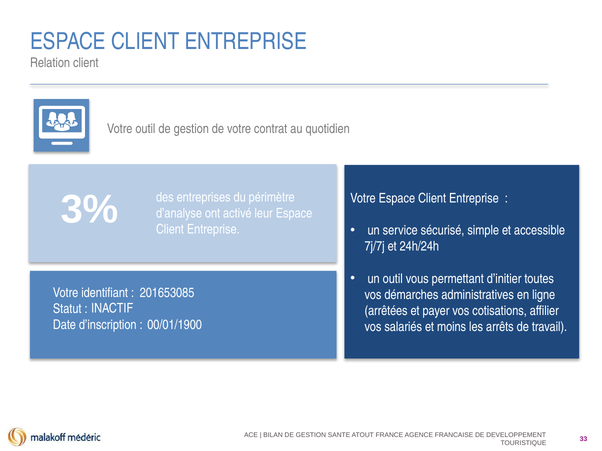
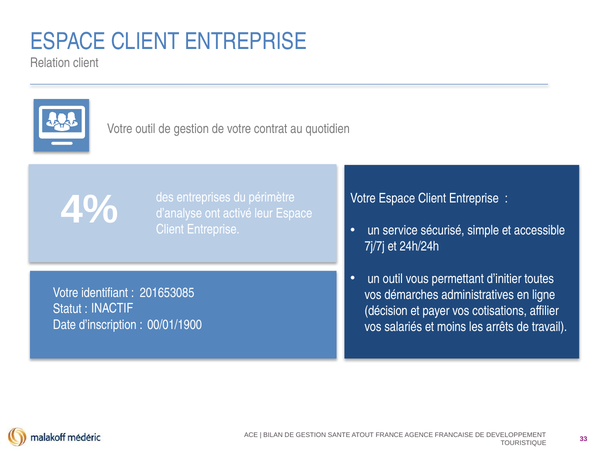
3%: 3% -> 4% (90, 210)
arrêtées: arrêtées -> décision (386, 311)
